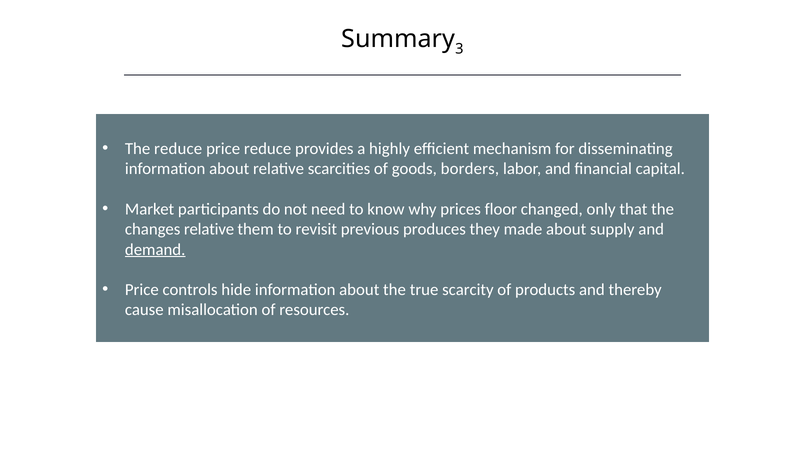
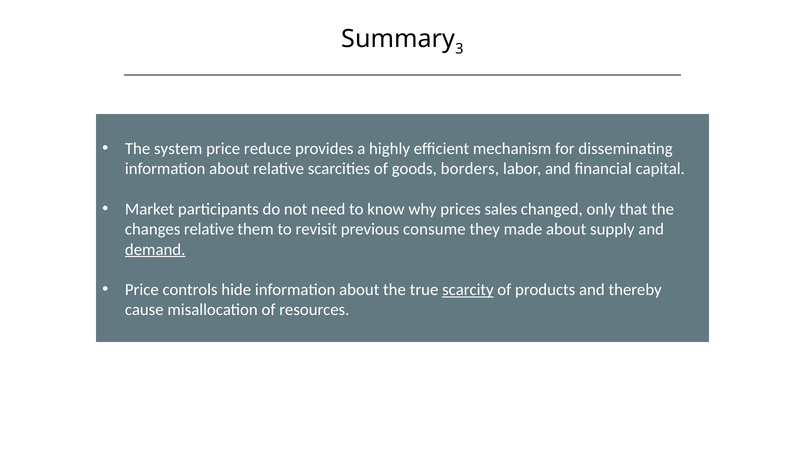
The reduce: reduce -> system (178, 149)
floor: floor -> sales (501, 209)
produces: produces -> consume (434, 229)
scarcity underline: none -> present (468, 290)
